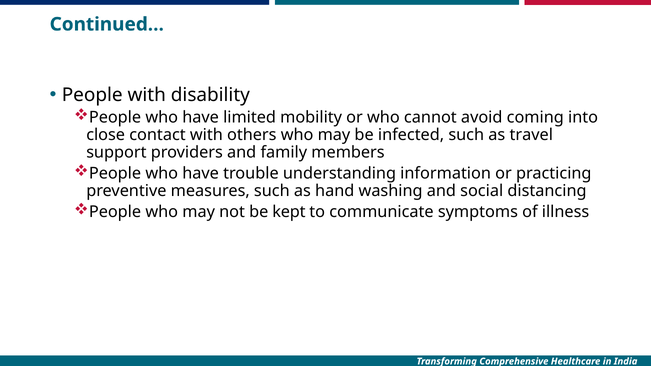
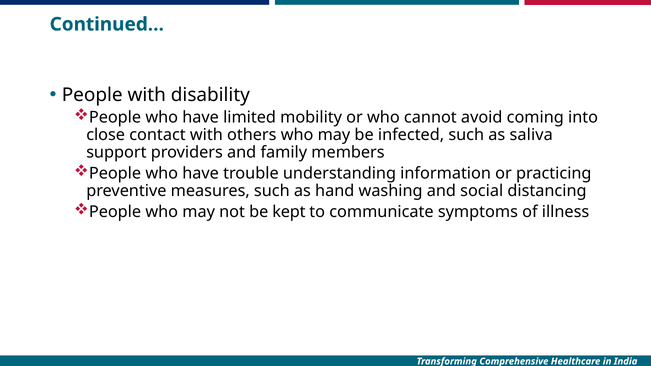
travel: travel -> saliva (531, 135)
